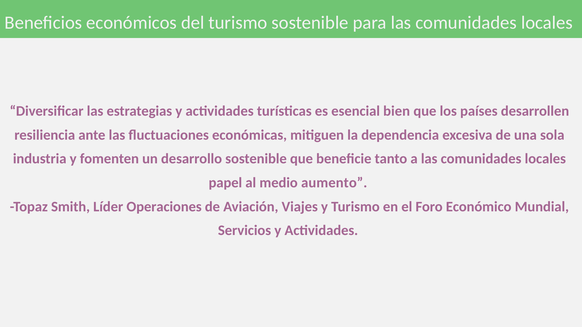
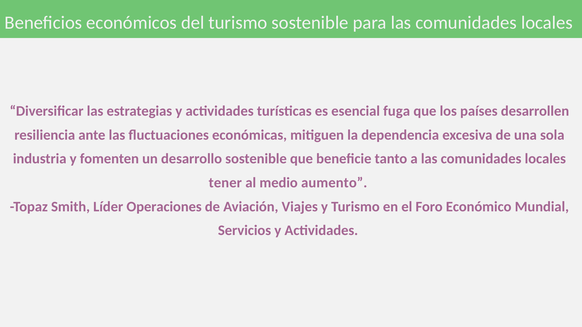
bien: bien -> fuga (397, 111)
papel: papel -> tener (225, 183)
